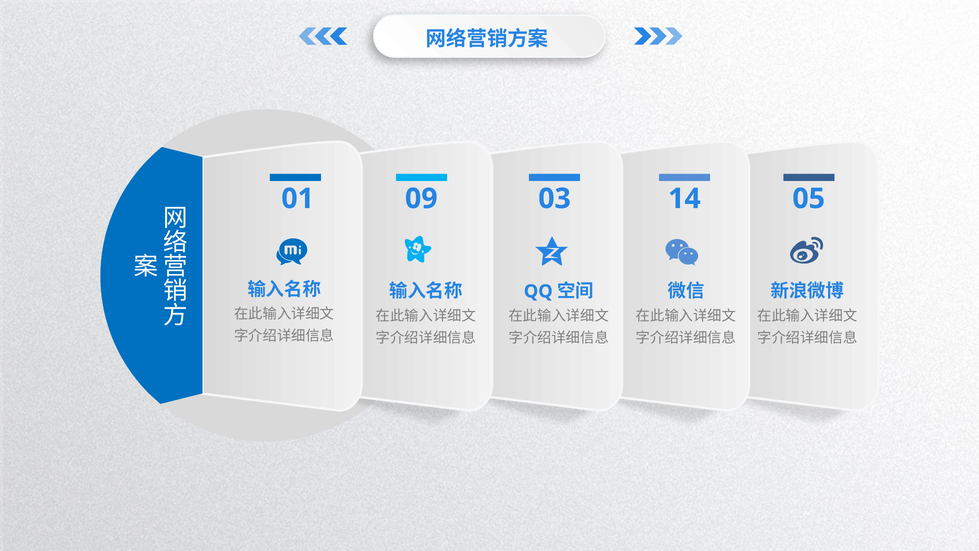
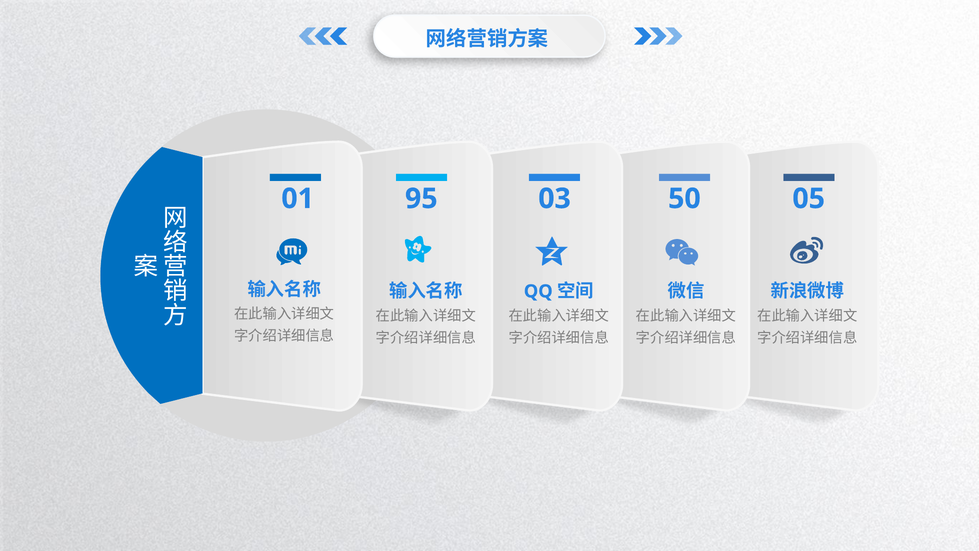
09: 09 -> 95 (421, 199)
14: 14 -> 50 (684, 199)
